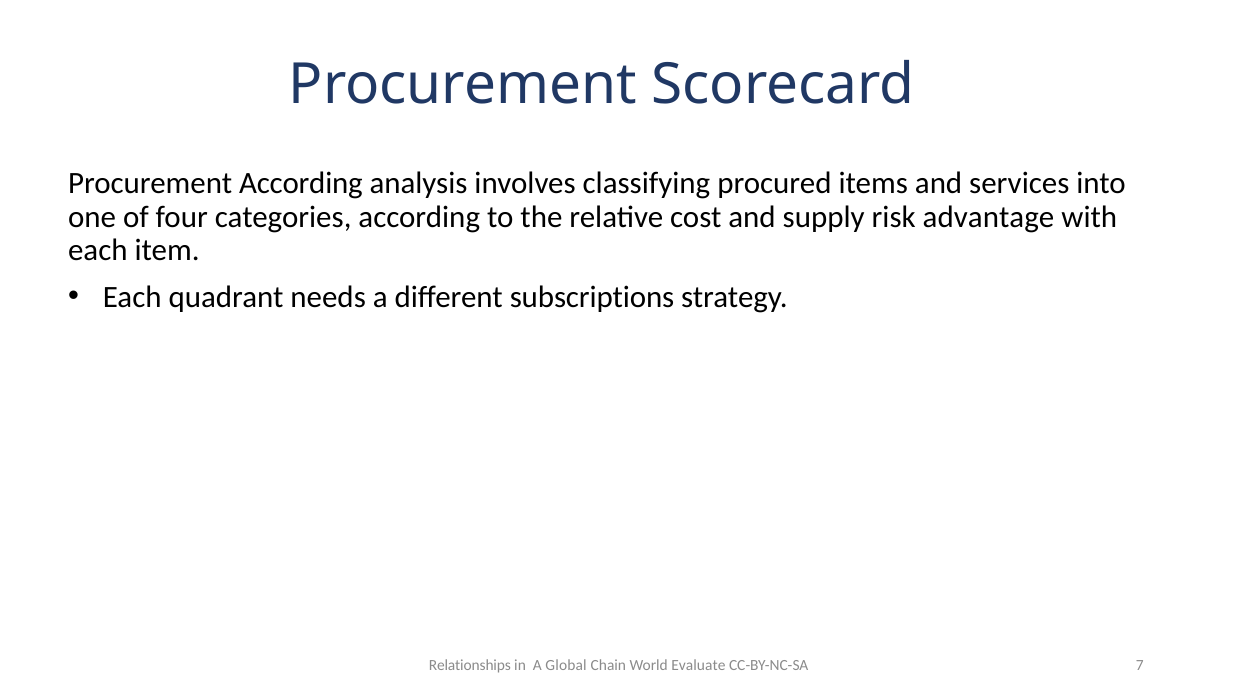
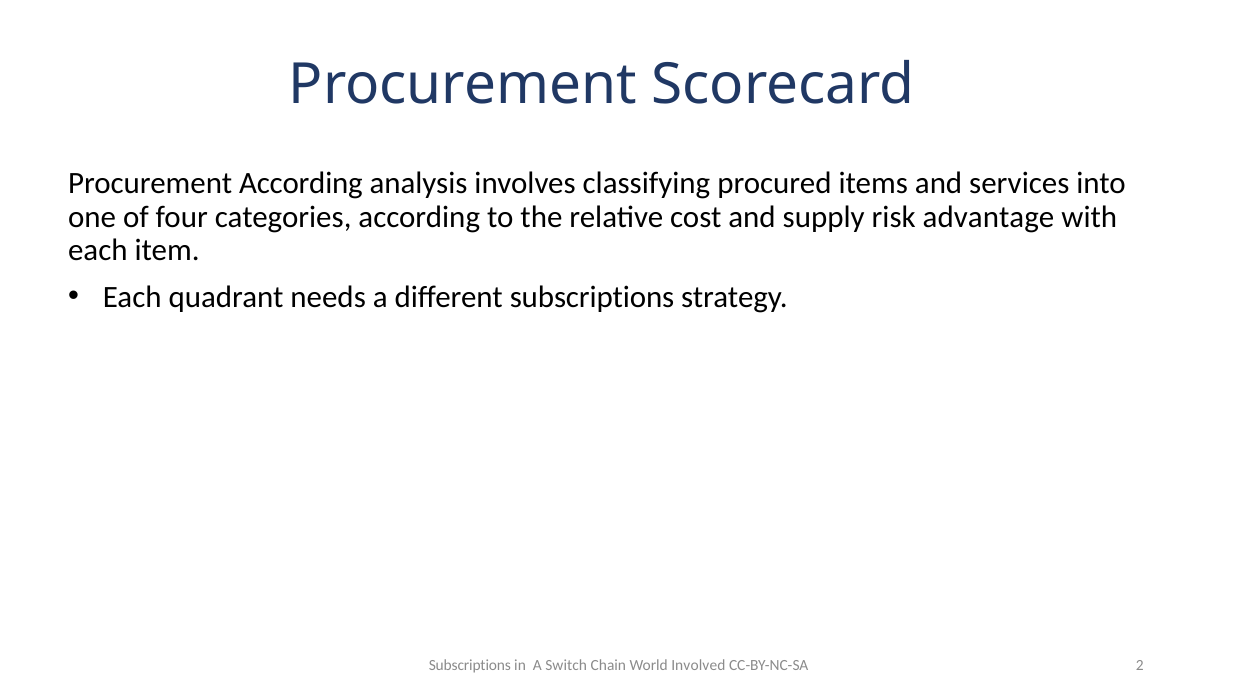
Relationships: Relationships -> Subscriptions (470, 665)
Global: Global -> Switch (566, 665)
Evaluate: Evaluate -> Involved (698, 665)
7: 7 -> 2 (1140, 665)
